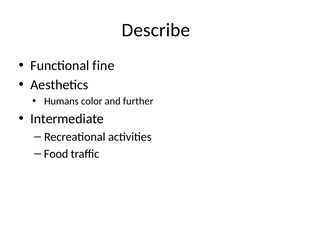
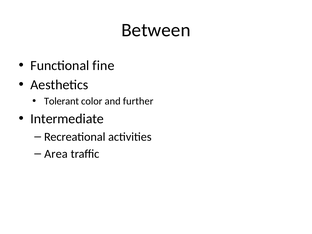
Describe: Describe -> Between (156, 30)
Humans: Humans -> Tolerant (61, 101)
Food: Food -> Area (56, 154)
